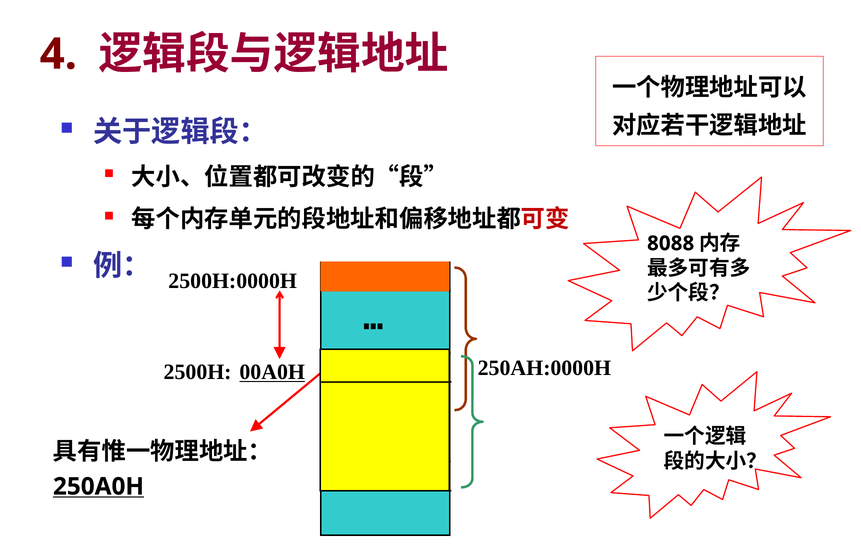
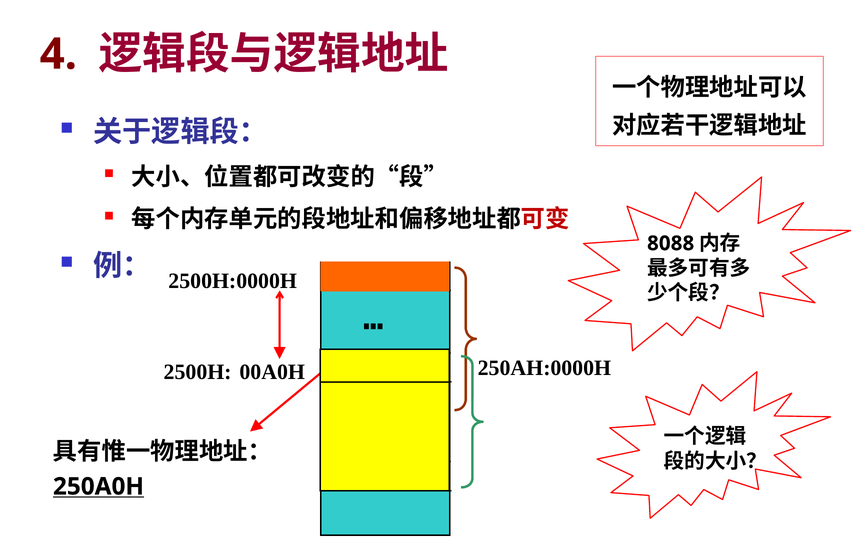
00A0H underline: present -> none (272, 372)
